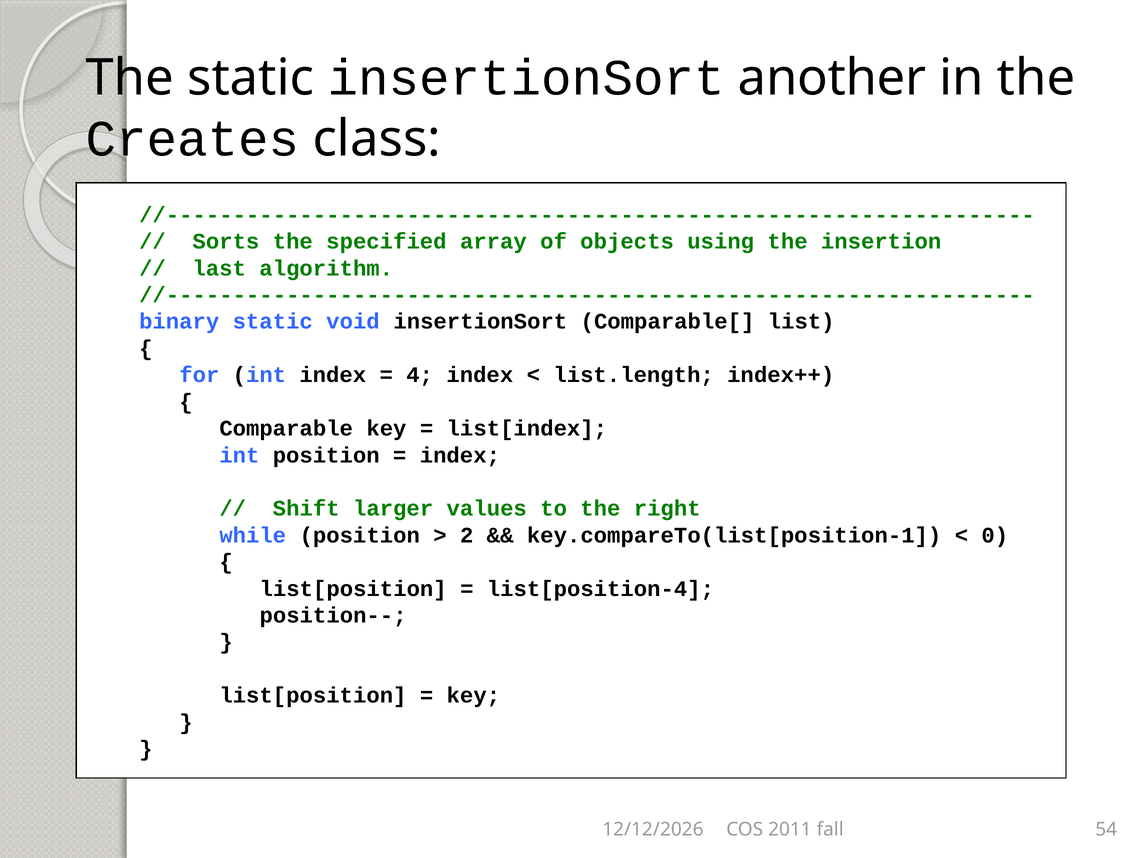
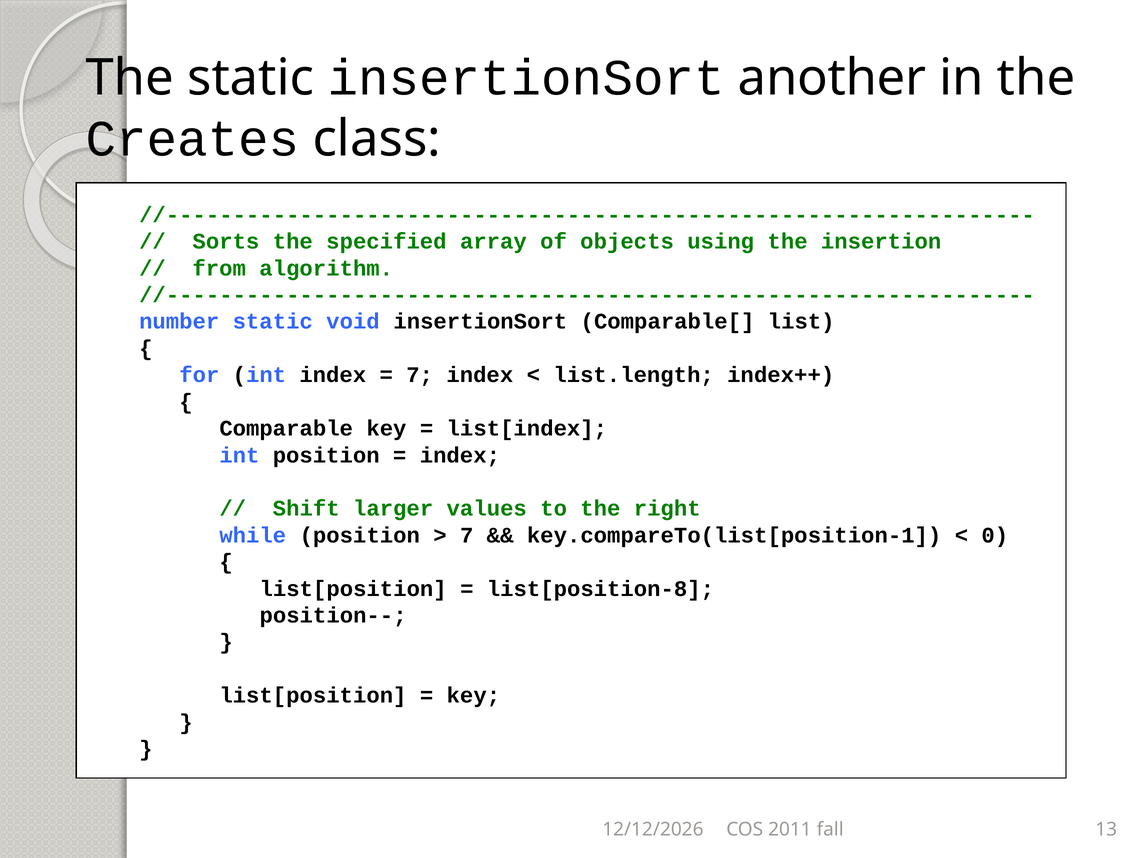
last: last -> from (219, 268)
binary: binary -> number (179, 322)
4: 4 -> 7 (420, 375)
2: 2 -> 7 (467, 535)
list[position-4: list[position-4 -> list[position-8 (600, 589)
54: 54 -> 13 (1106, 830)
